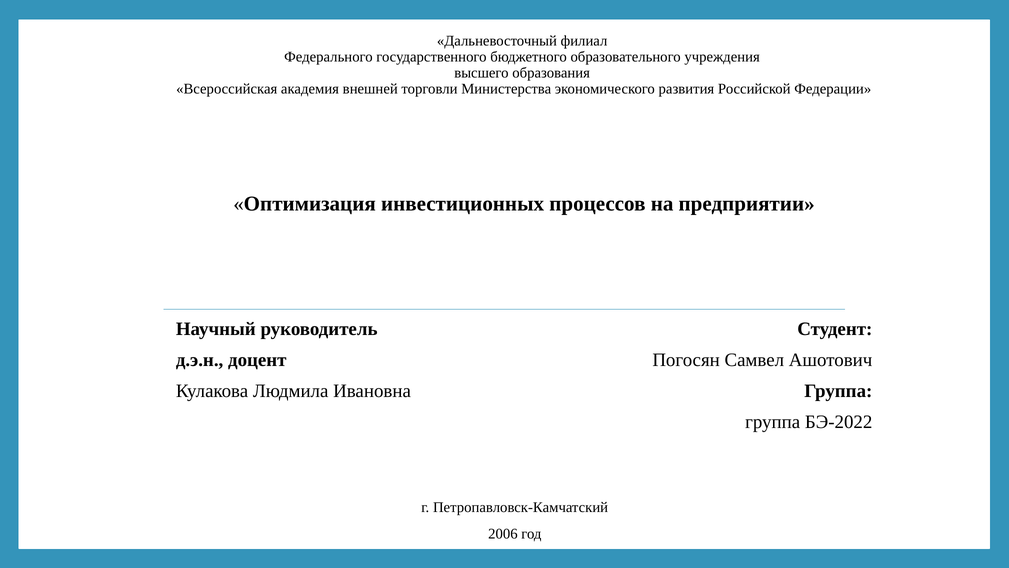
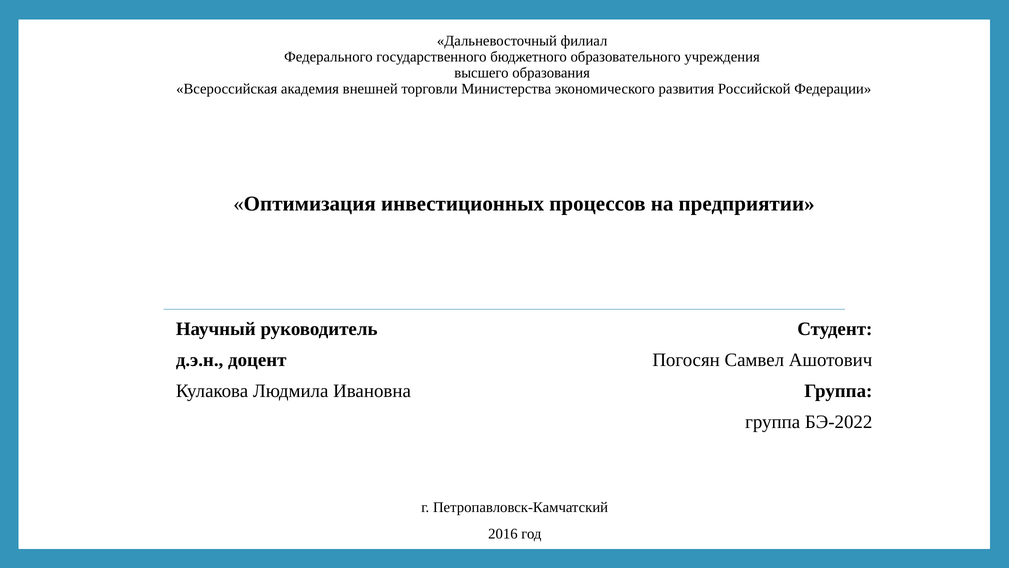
2006: 2006 -> 2016 (503, 533)
